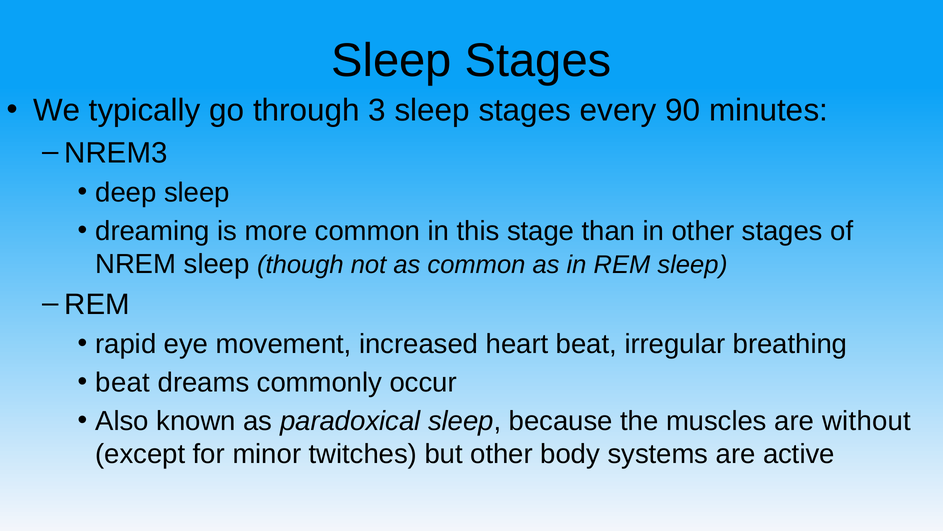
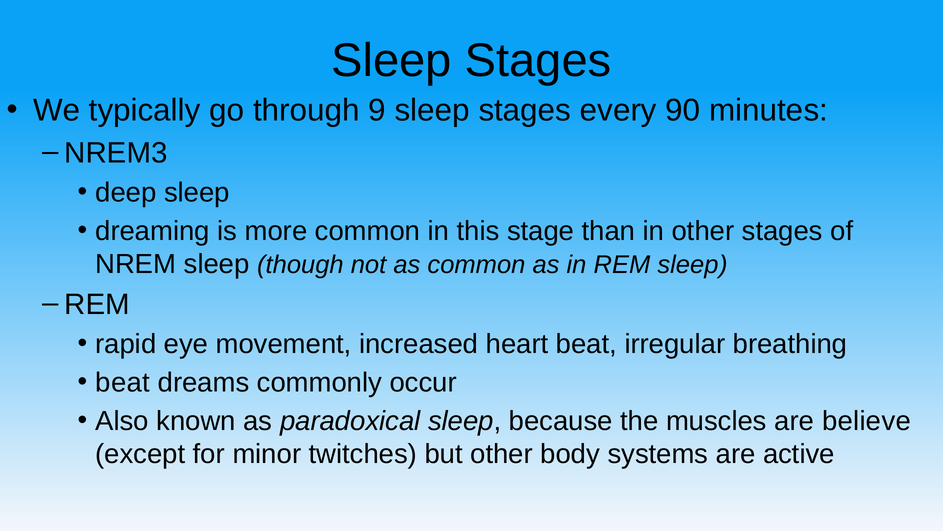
3: 3 -> 9 (377, 110)
without: without -> believe (866, 421)
